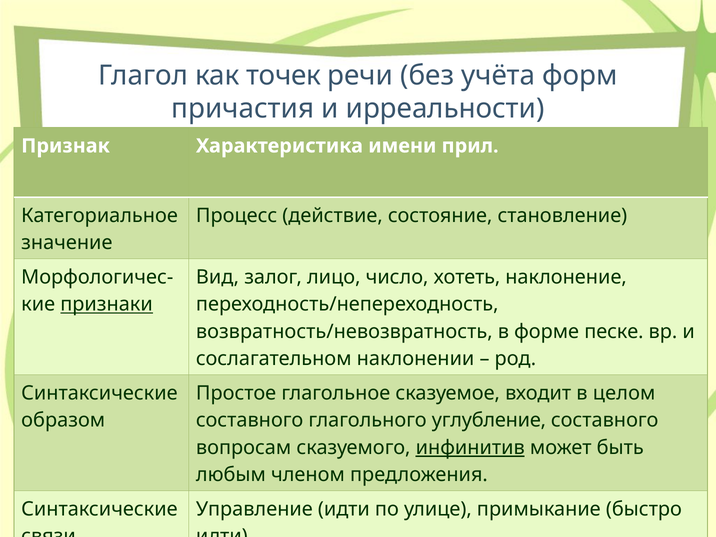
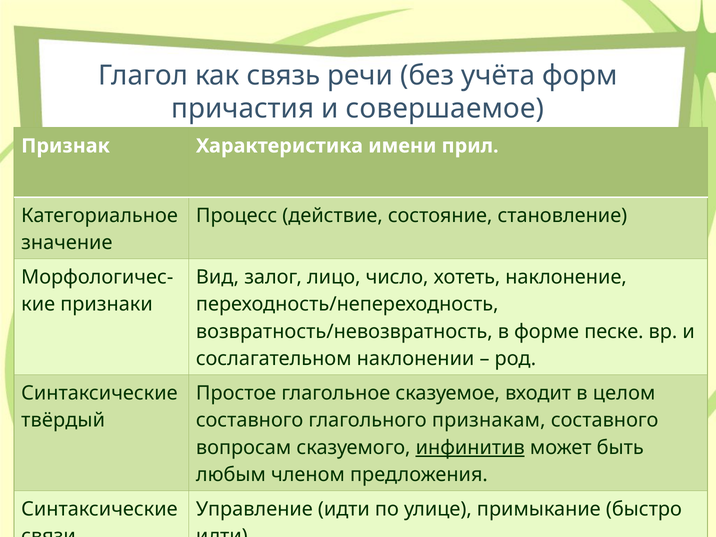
точек: точек -> связь (284, 75)
ирреальности: ирреальности -> совершаемое (445, 109)
признаки underline: present -> none (107, 304)
образом: образом -> твёрдый (63, 420)
углубление: углубление -> признакам (489, 420)
